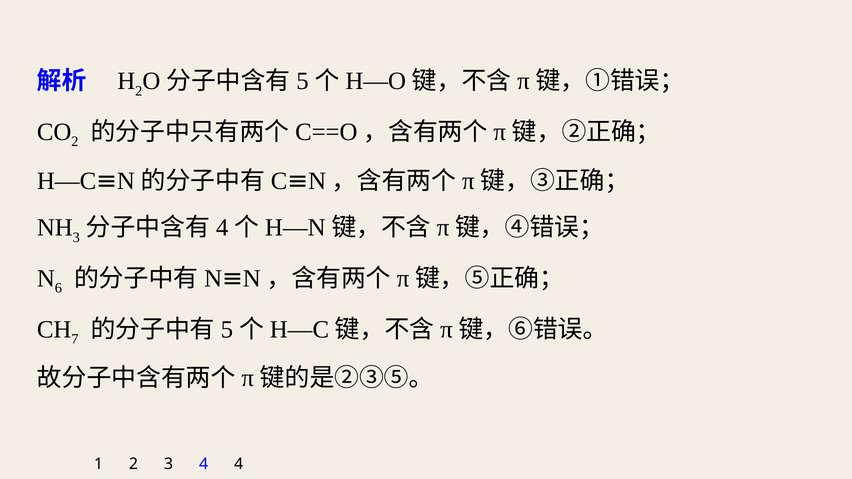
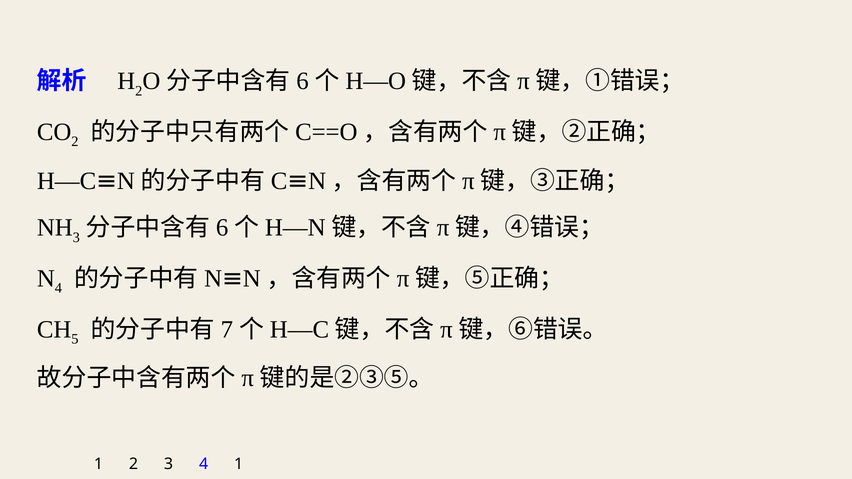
5: 5 -> 6 (303, 81)
4: 4 -> 6 (222, 228)
6: 6 -> 4 (58, 288)
7: 7 -> 5 (75, 339)
5: 5 -> 7 (227, 330)
4 4: 4 -> 1 (239, 464)
